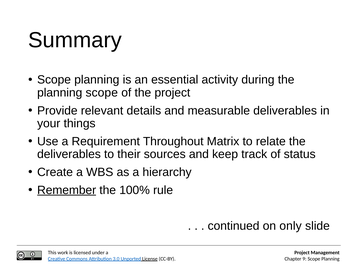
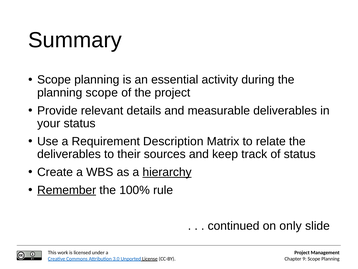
your things: things -> status (80, 123)
Throughout: Throughout -> Description (173, 141)
hierarchy underline: none -> present (167, 172)
